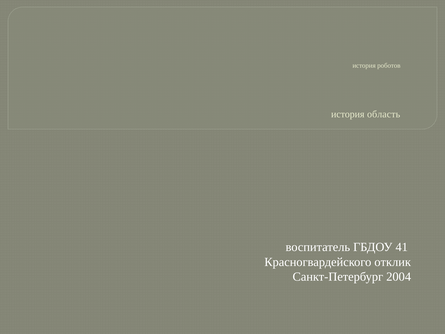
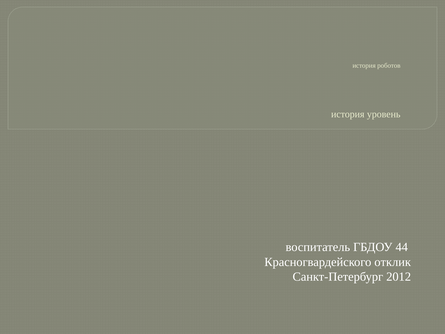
область: область -> уровень (384, 114)
41: 41 -> 44 (402, 247)
2004: 2004 -> 2012 (399, 277)
